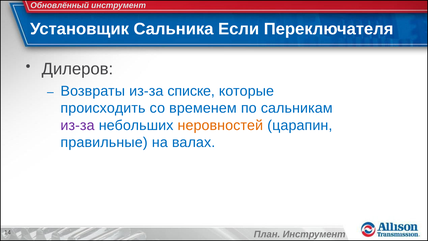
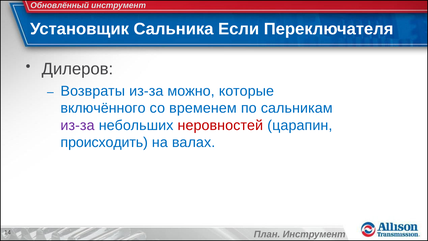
списке: списке -> можно (191, 91)
происходить: происходить -> включённого (103, 108)
неровностей colour: orange -> red (220, 125)
правильные: правильные -> происходить (104, 142)
